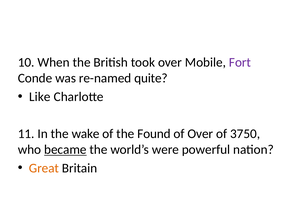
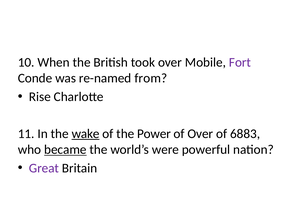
quite: quite -> from (151, 78)
Like: Like -> Rise (40, 97)
wake underline: none -> present (86, 134)
Found: Found -> Power (154, 134)
3750: 3750 -> 6883 (245, 134)
Great colour: orange -> purple (44, 168)
